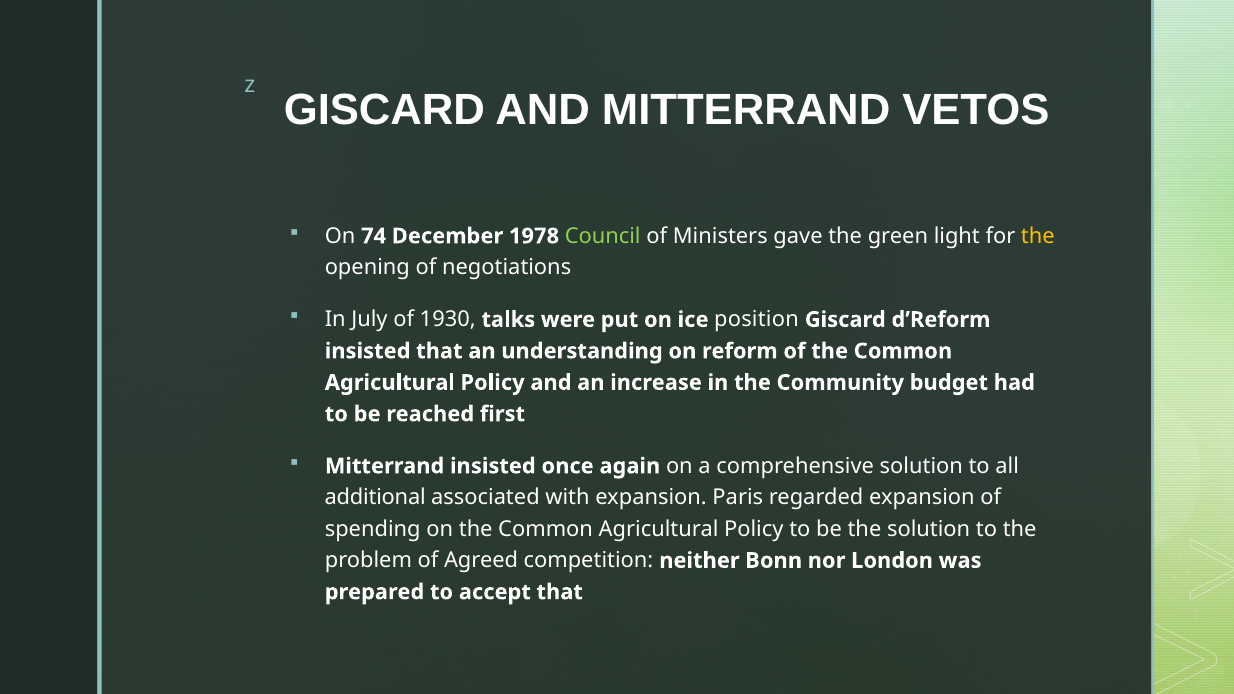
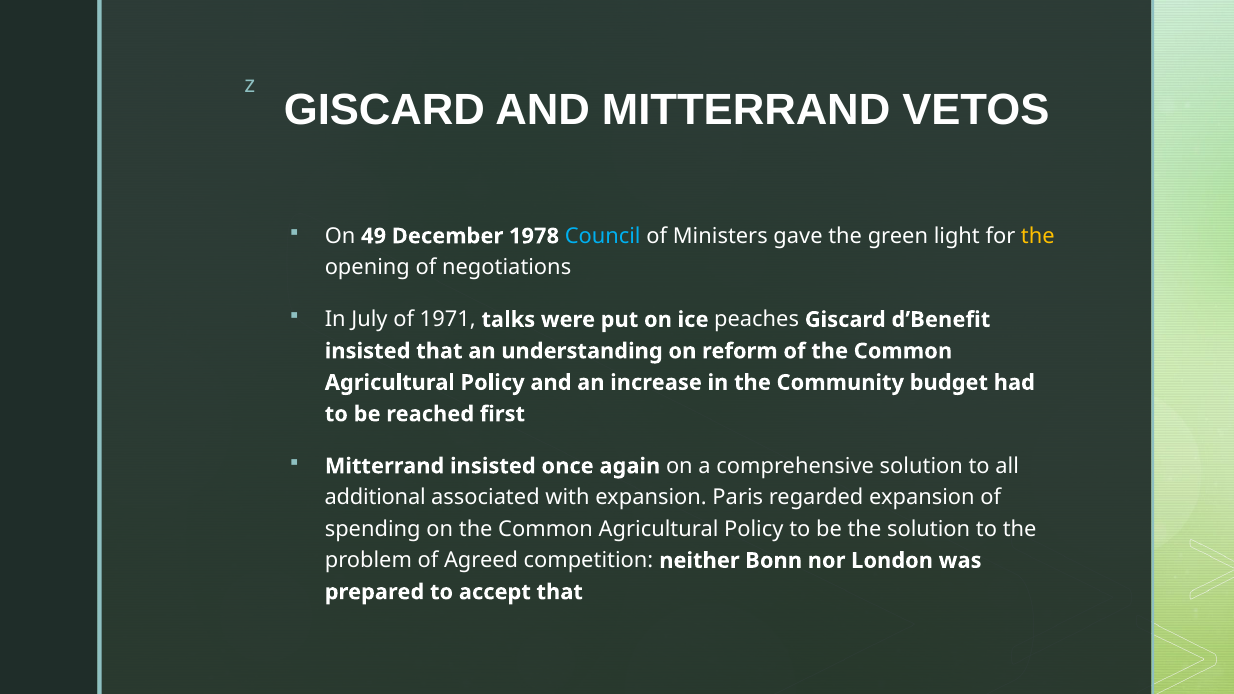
74: 74 -> 49 (374, 236)
Council colour: light green -> light blue (603, 236)
1930: 1930 -> 1971 (448, 320)
position: position -> peaches (757, 320)
d’Reform: d’Reform -> d’Benefit (941, 320)
